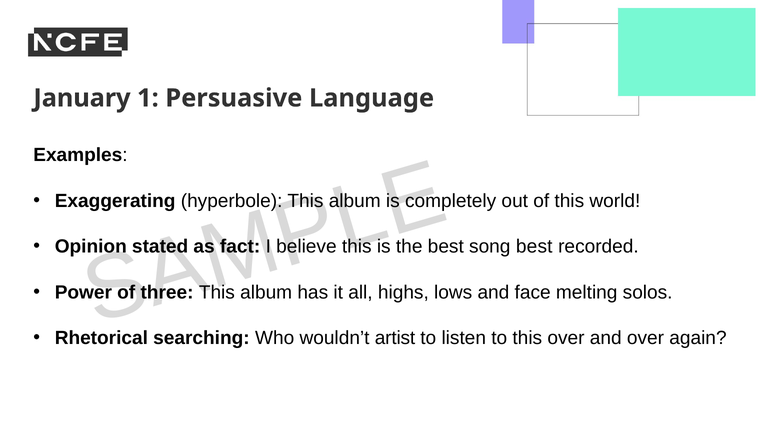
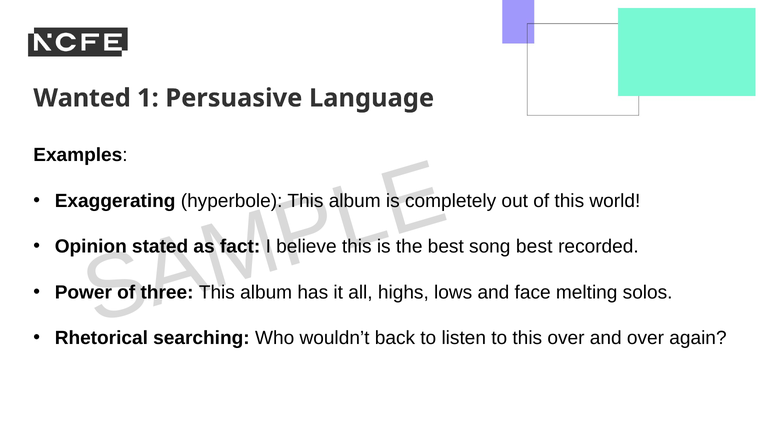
January: January -> Wanted (82, 98)
artist: artist -> back (395, 338)
